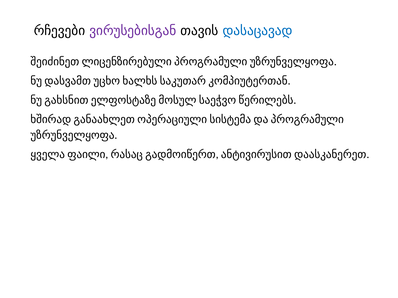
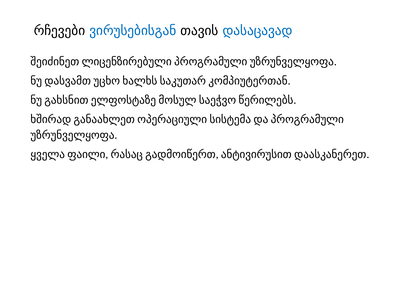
ვირუსებისგან colour: purple -> blue (133, 31)
